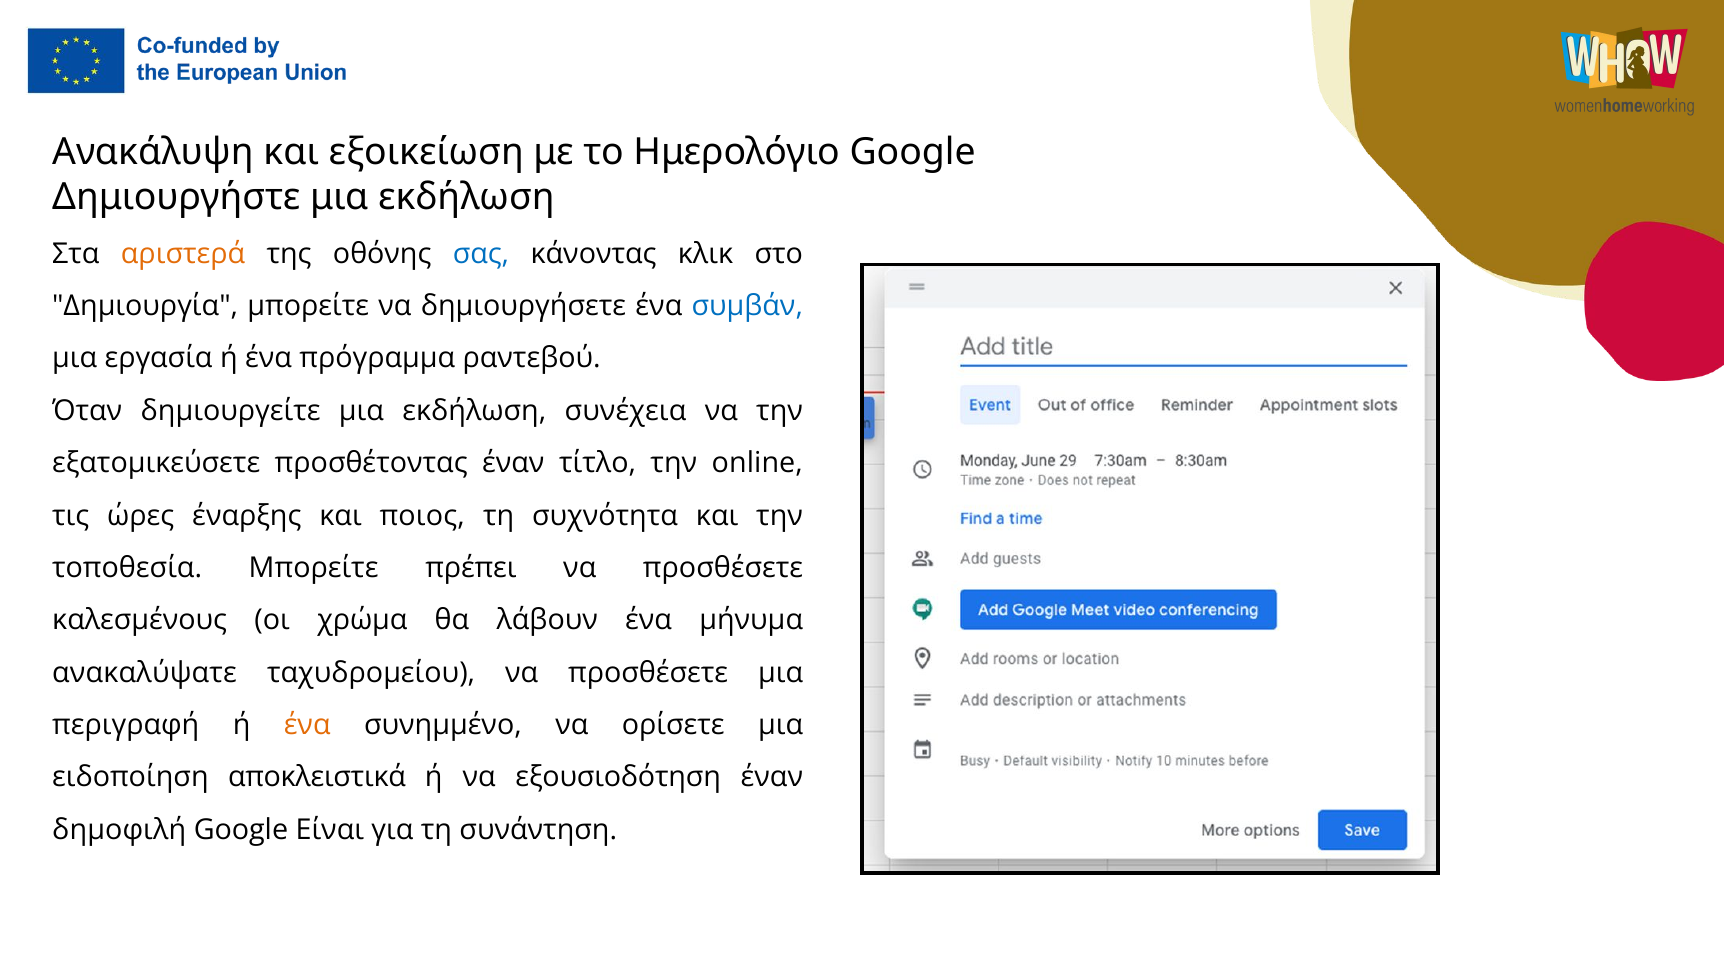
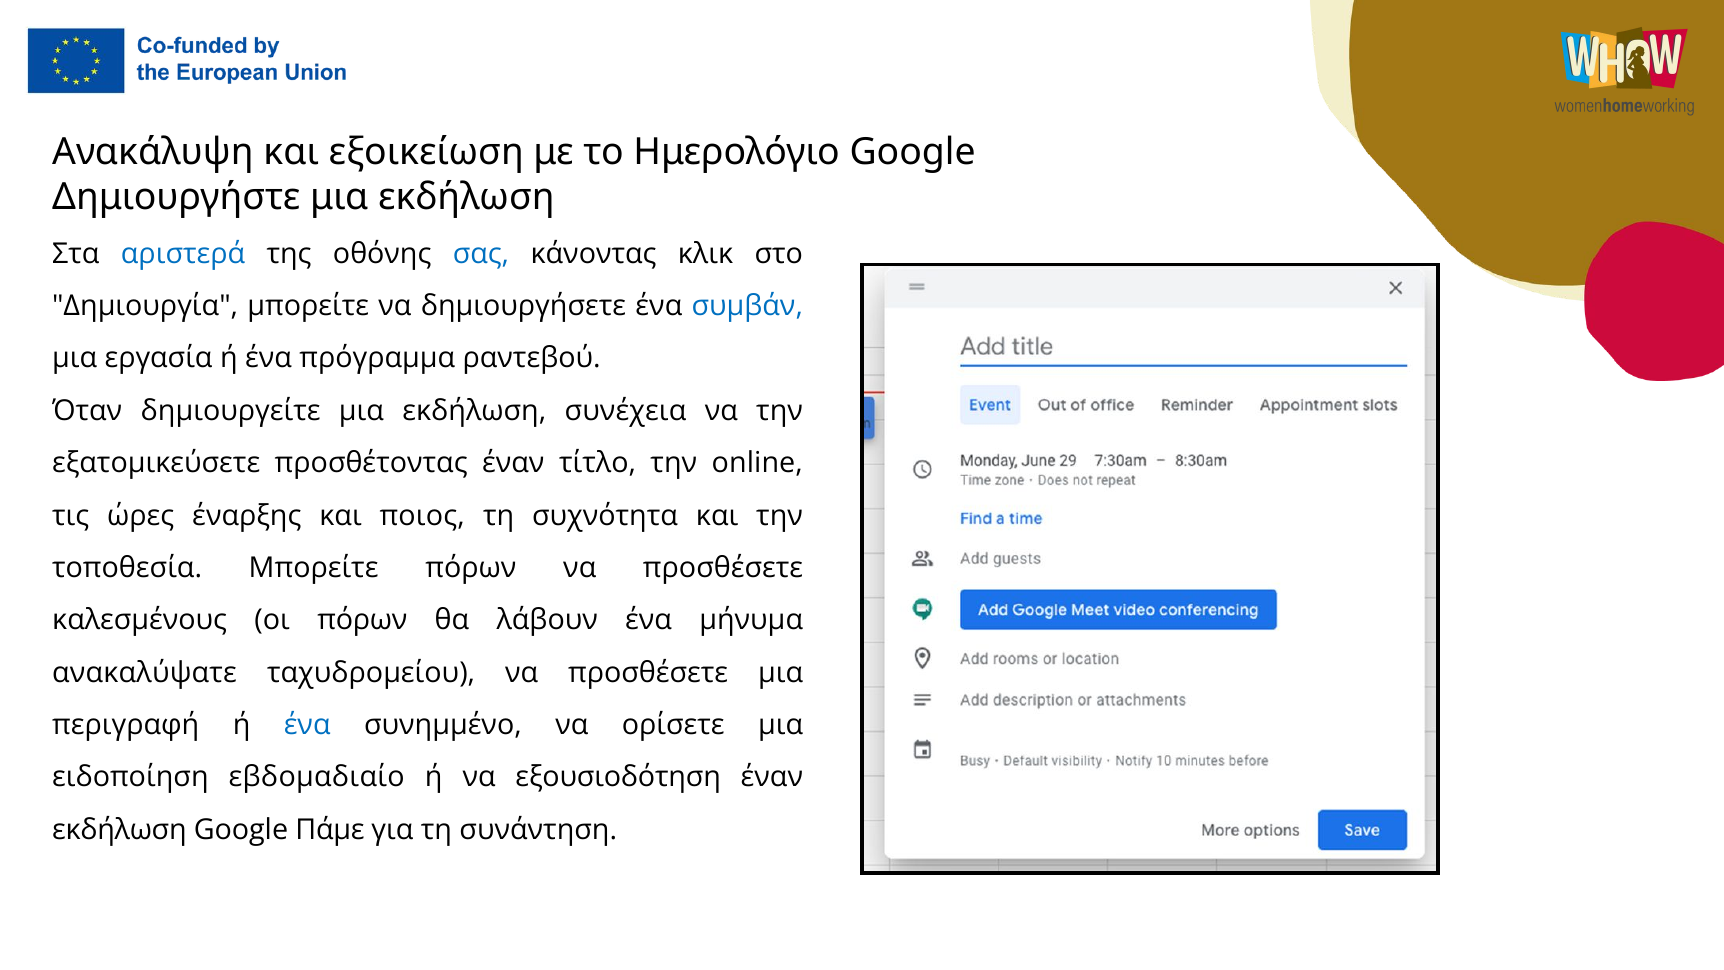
αριστερά colour: orange -> blue (183, 254)
Μπορείτε πρέπει: πρέπει -> πόρων (471, 568)
οι χρώμα: χρώμα -> πόρων (362, 620)
ένα colour: orange -> blue (307, 725)
αποκλειστικά: αποκλειστικά -> εβδομαδιαίο (317, 777)
δημοφιλή: δημοφιλή -> εκδήλωση (119, 829)
Είναι: Είναι -> Πάμε (330, 829)
